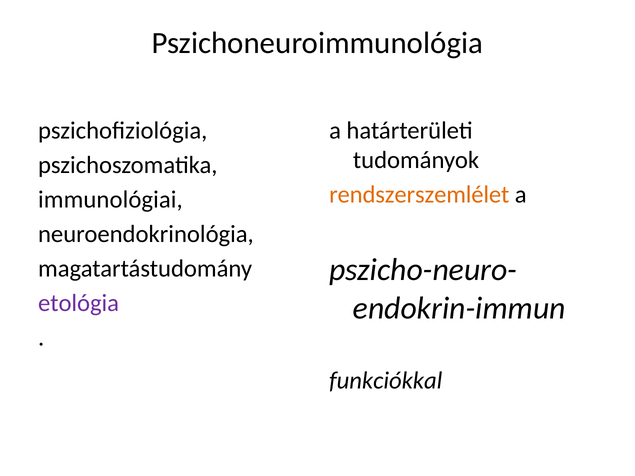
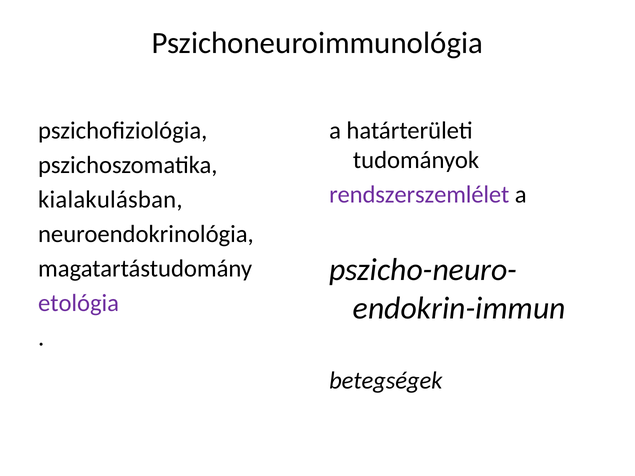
rendszerszemlélet colour: orange -> purple (419, 195)
immunológiai: immunológiai -> kialakulásban (110, 200)
funkciókkal: funkciókkal -> betegségek (386, 381)
